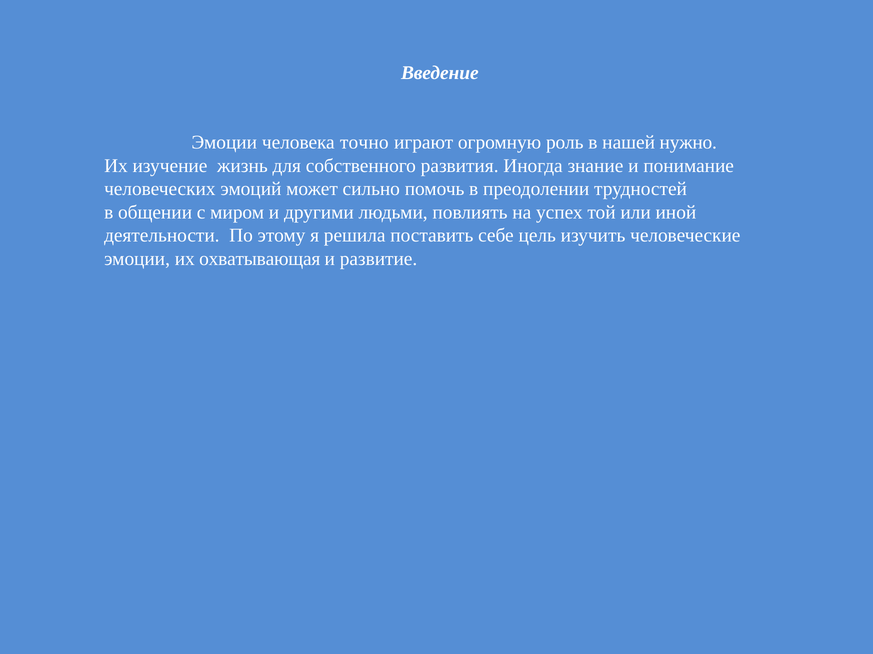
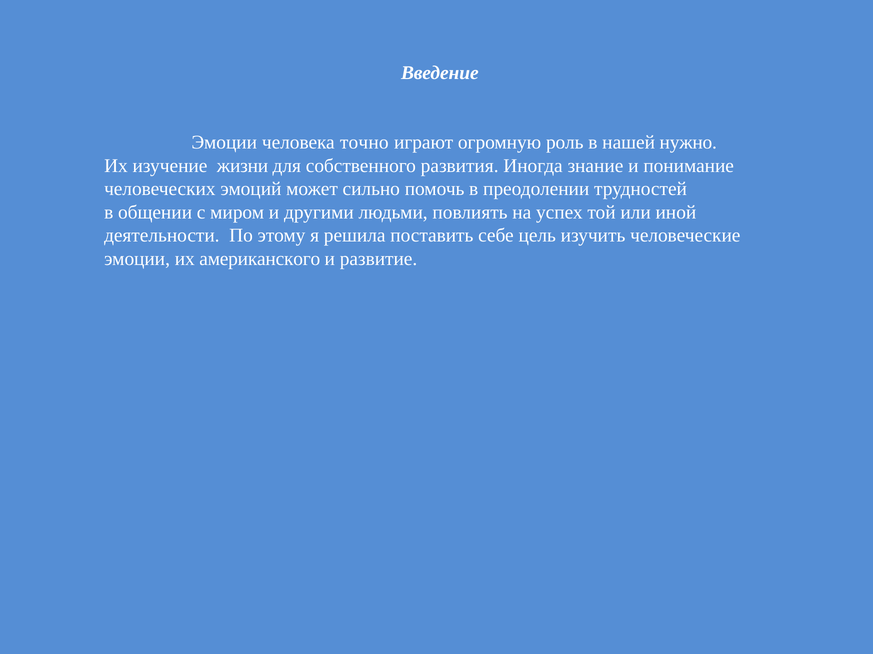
жизнь: жизнь -> жизни (243, 166)
охватывающая: охватывающая -> американского (260, 259)
